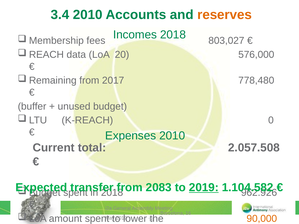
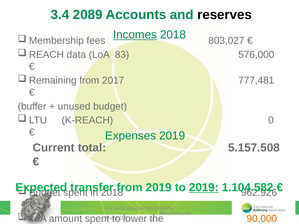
3.4 2010: 2010 -> 2089 (88, 15)
reserves colour: orange -> black (225, 15)
Incomes underline: none -> present (135, 35)
20: 20 -> 83 (122, 55)
778,480: 778,480 -> 777,481 (256, 81)
Expenses 2010: 2010 -> 2019 (172, 136)
2.057.508: 2.057.508 -> 5.157.508 (254, 148)
from 2083: 2083 -> 2019 (159, 188)
